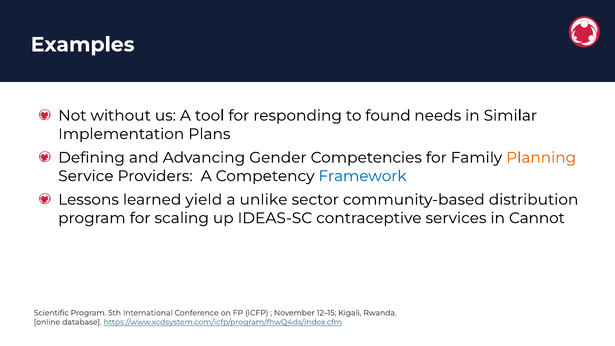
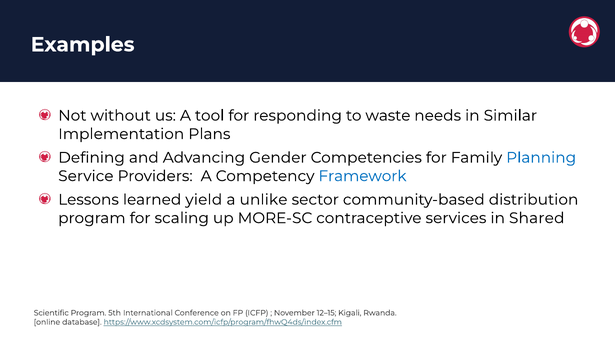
found: found -> waste (388, 116)
Planning colour: orange -> blue (541, 158)
IDEAS-SC: IDEAS-SC -> MORE-SC (275, 218)
Cannot: Cannot -> Shared (537, 218)
